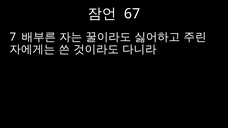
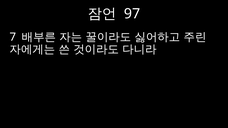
67: 67 -> 97 (132, 14)
